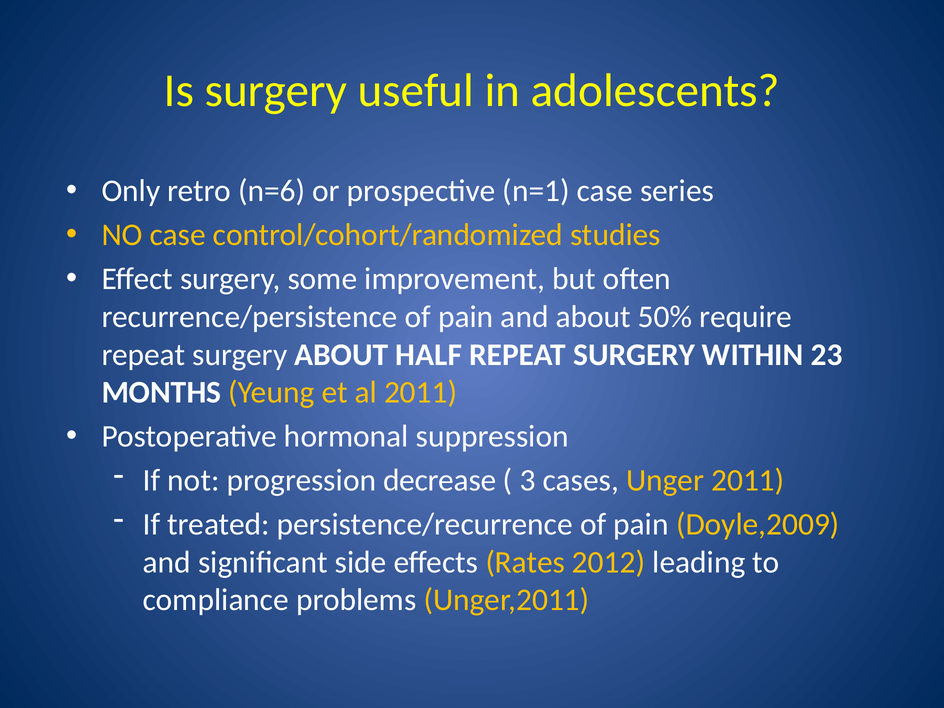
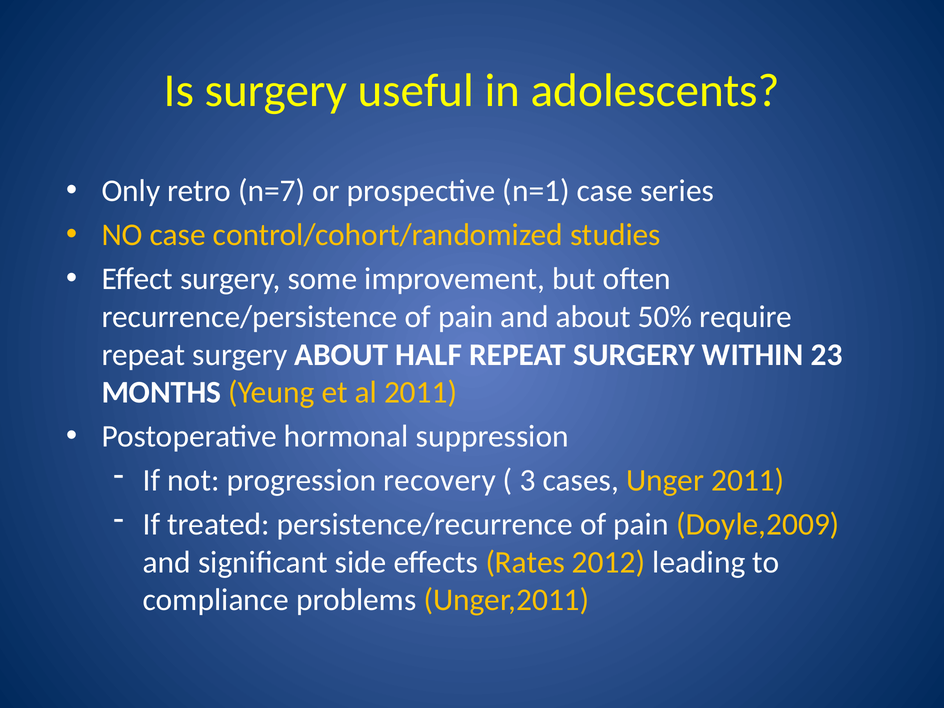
n=6: n=6 -> n=7 (272, 191)
decrease: decrease -> recovery (439, 480)
